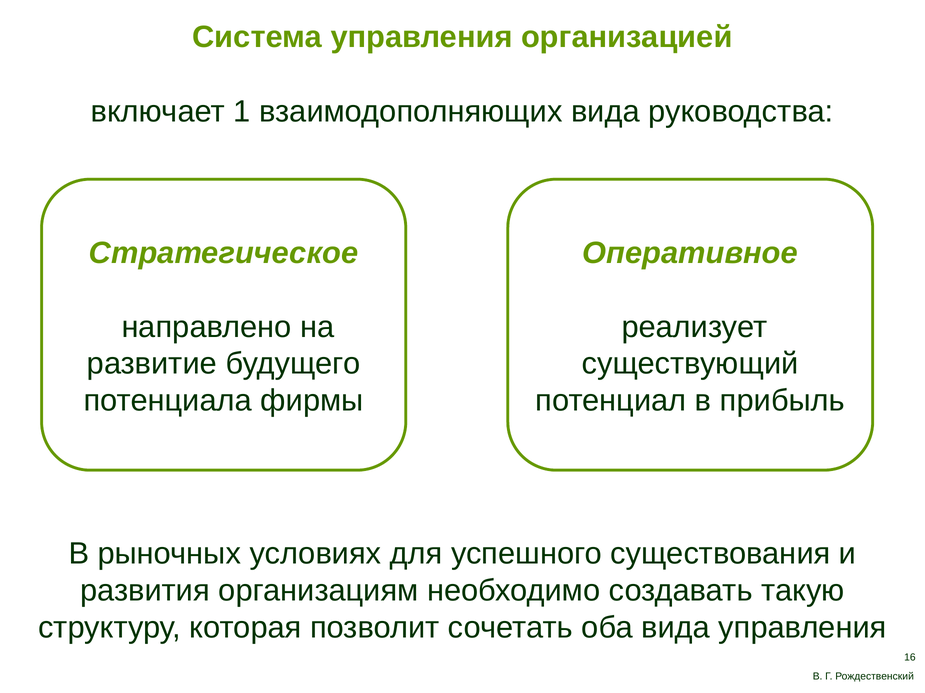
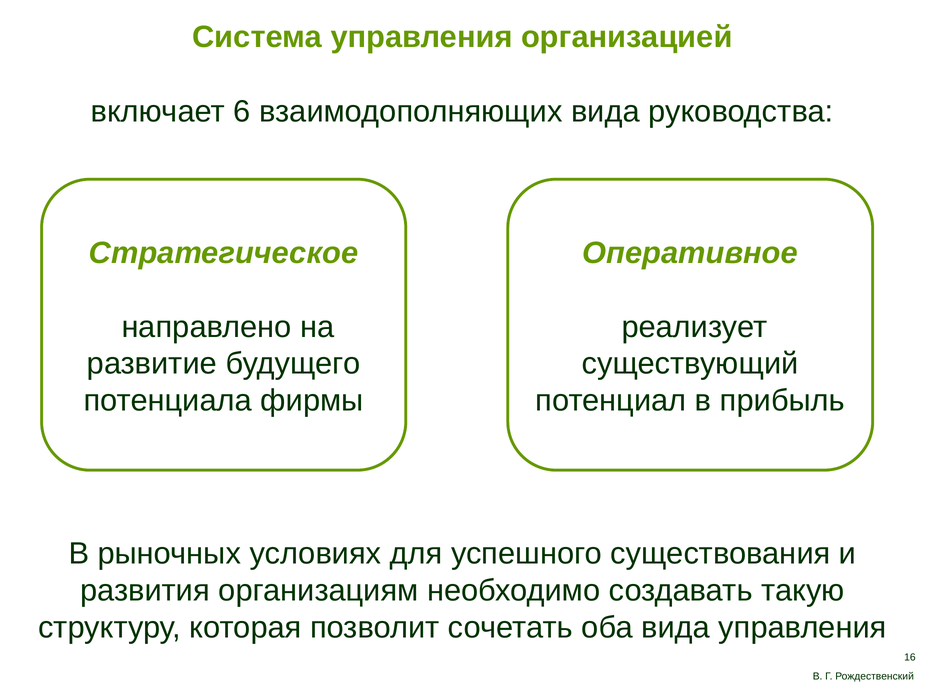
1: 1 -> 6 (242, 112)
